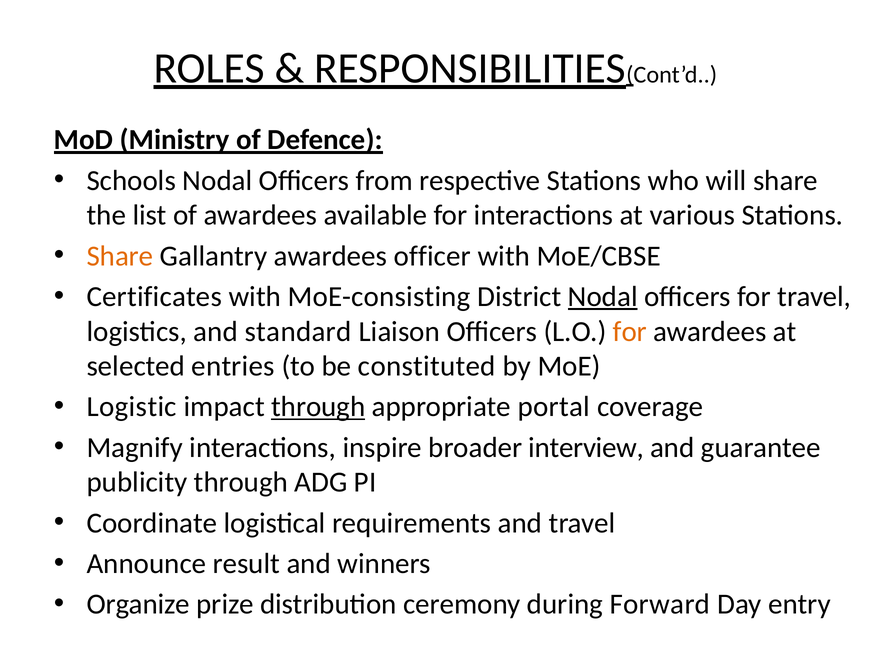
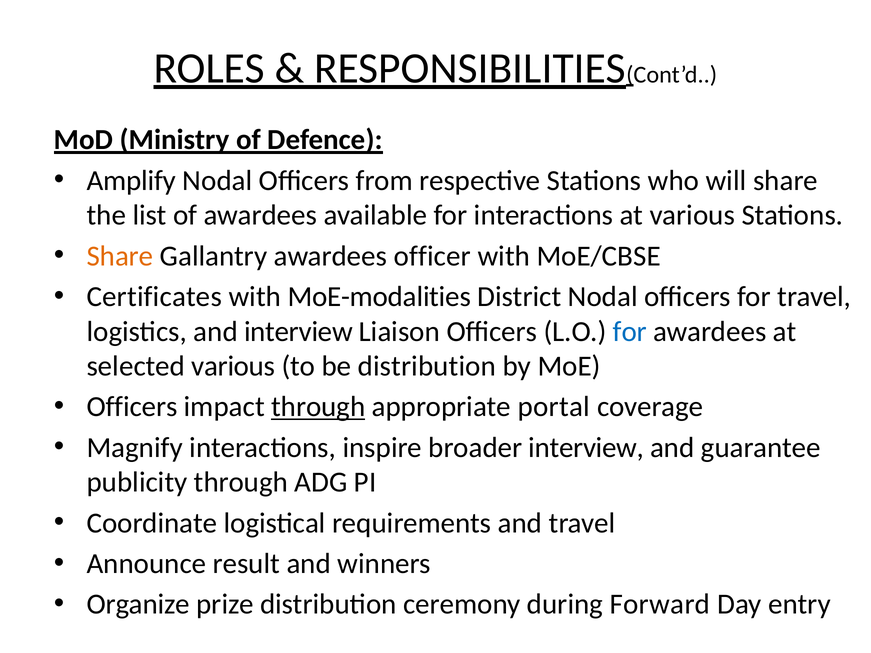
Schools: Schools -> Amplify (131, 181)
MoE-consisting: MoE-consisting -> MoE-modalities (379, 297)
Nodal underline: present -> none (603, 297)
and standard: standard -> interview (298, 332)
for colour: orange -> blue (630, 332)
selected entries: entries -> various (233, 366)
be constituted: constituted -> distribution (427, 366)
Logistic: Logistic -> Officers (132, 407)
